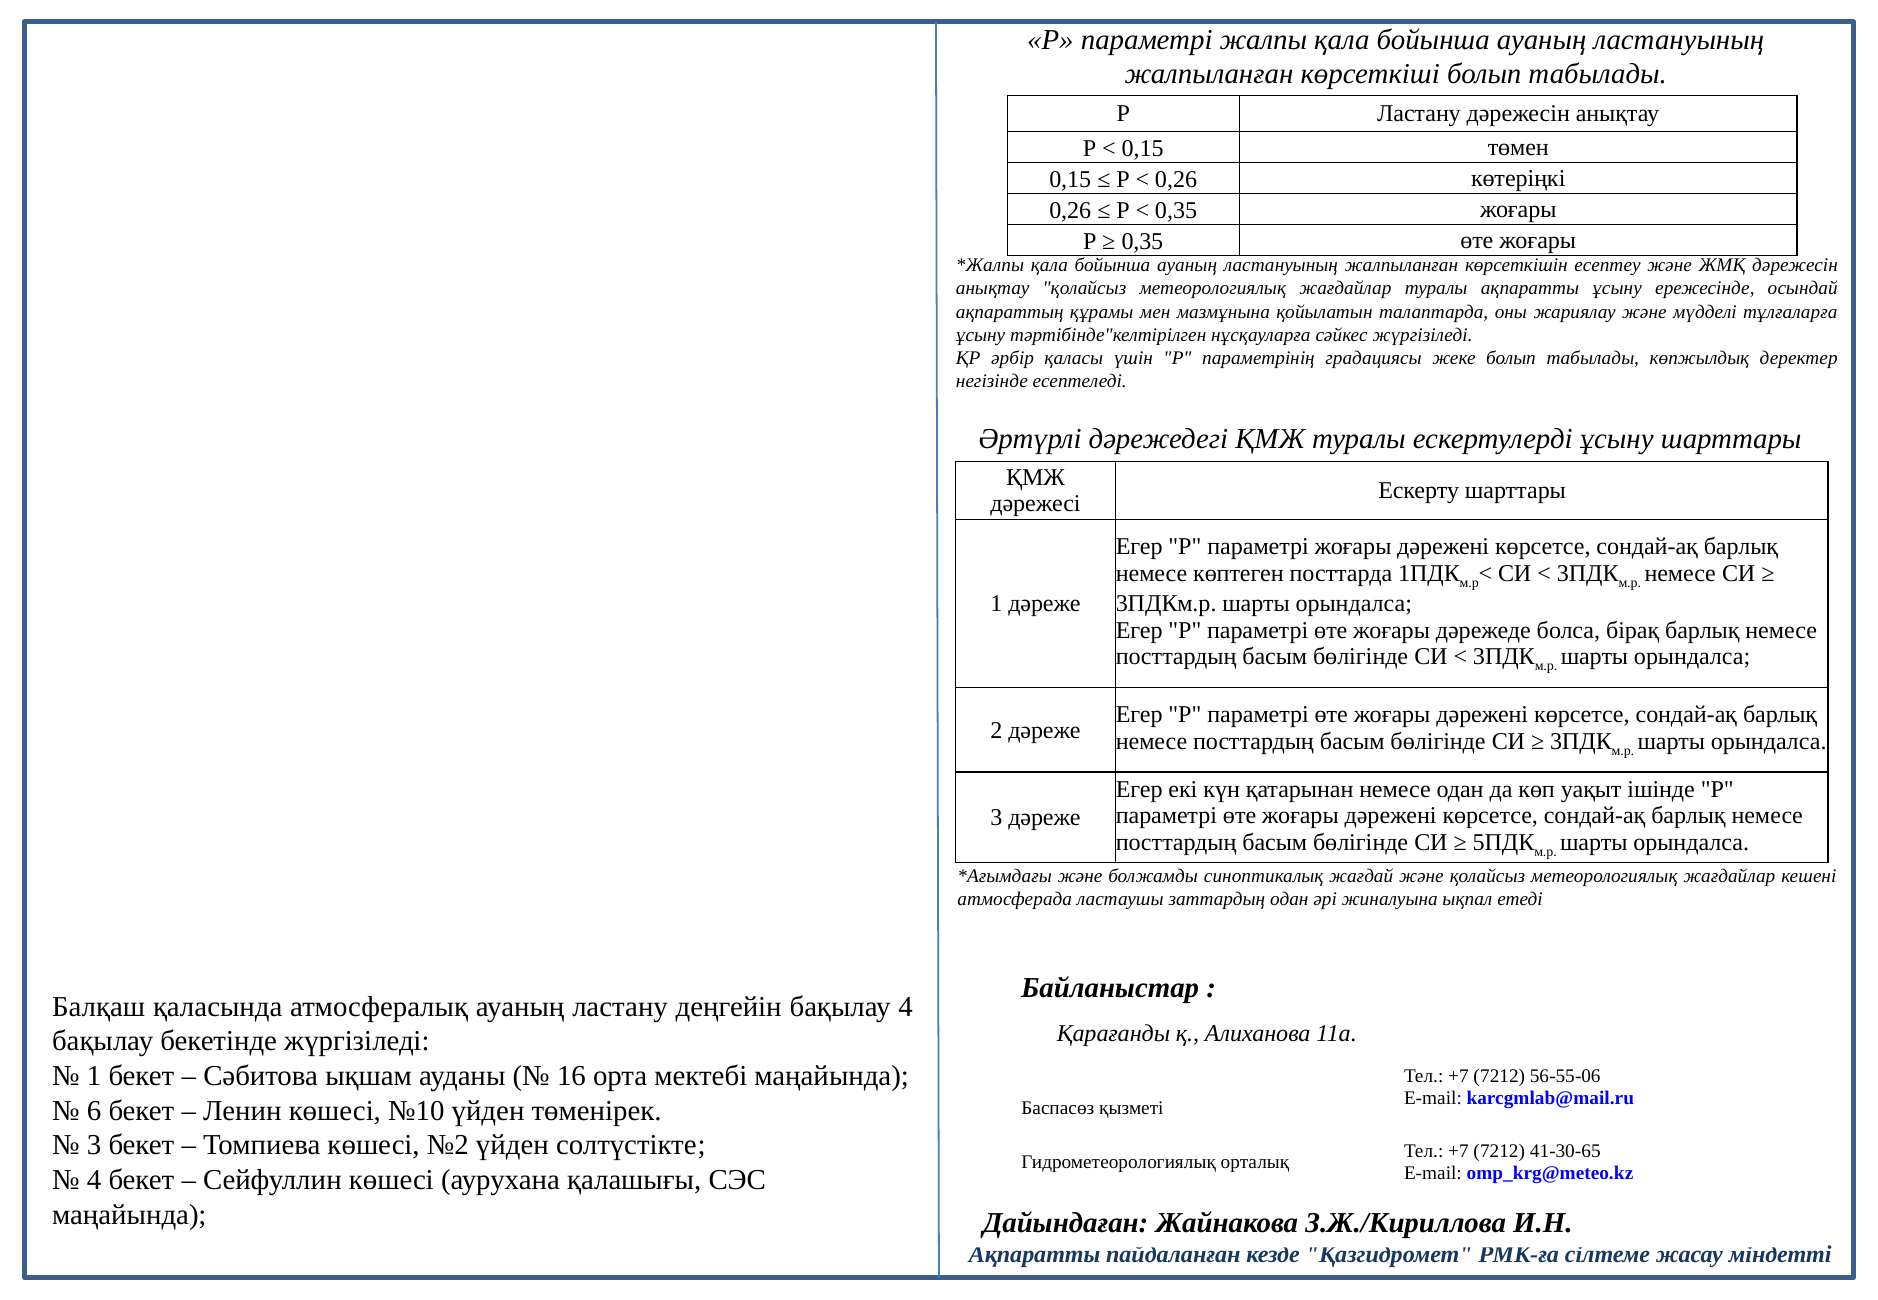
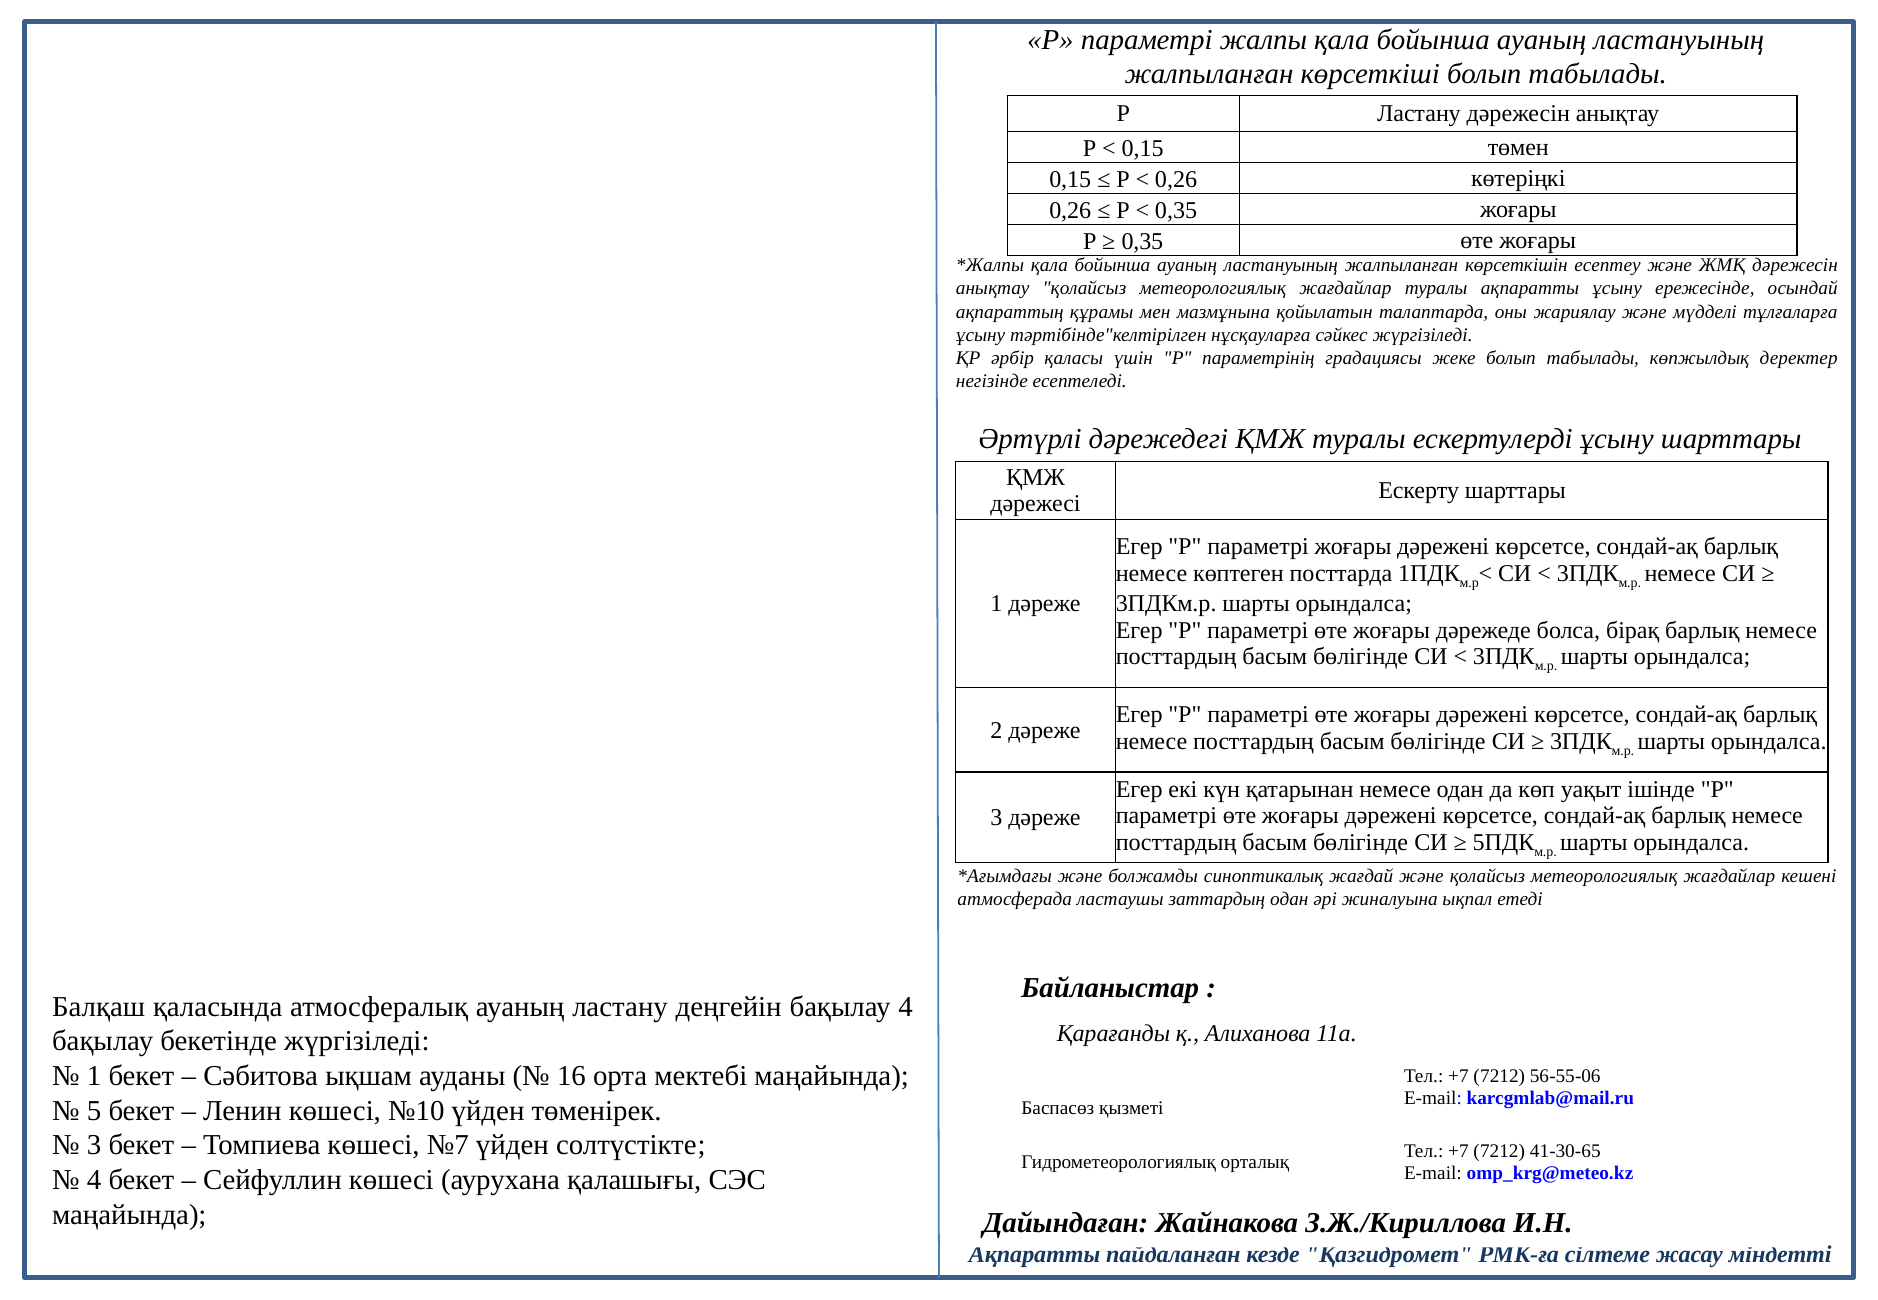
6: 6 -> 5 (94, 1111)
№2: №2 -> №7 (448, 1145)
